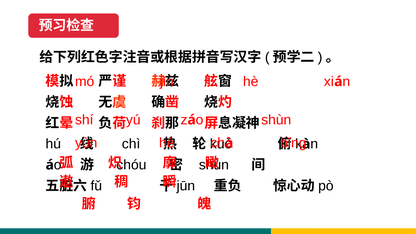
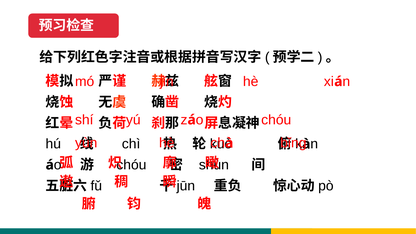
shùn: shùn -> chóu (276, 120)
